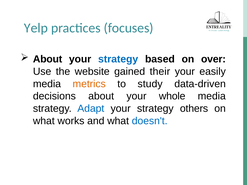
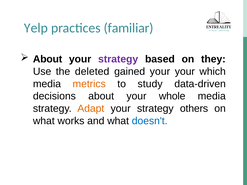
focuses: focuses -> familiar (129, 28)
strategy colour: blue -> purple (118, 59)
over: over -> they (213, 59)
website: website -> deleted (92, 72)
gained their: their -> your (160, 72)
easily: easily -> which (213, 72)
Adapt colour: blue -> orange (91, 109)
